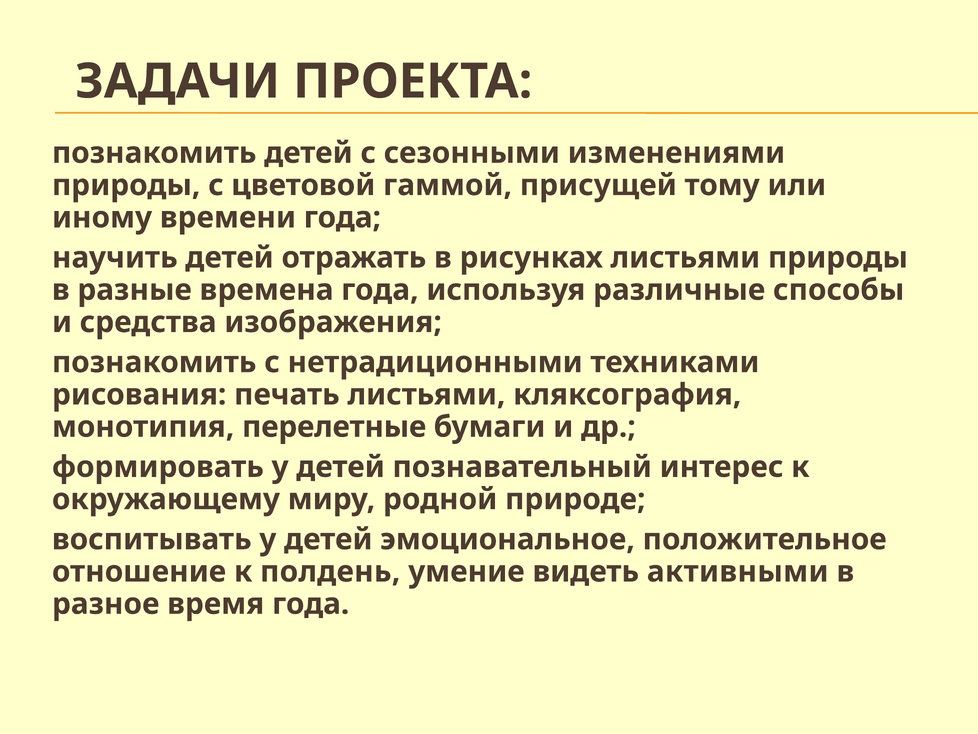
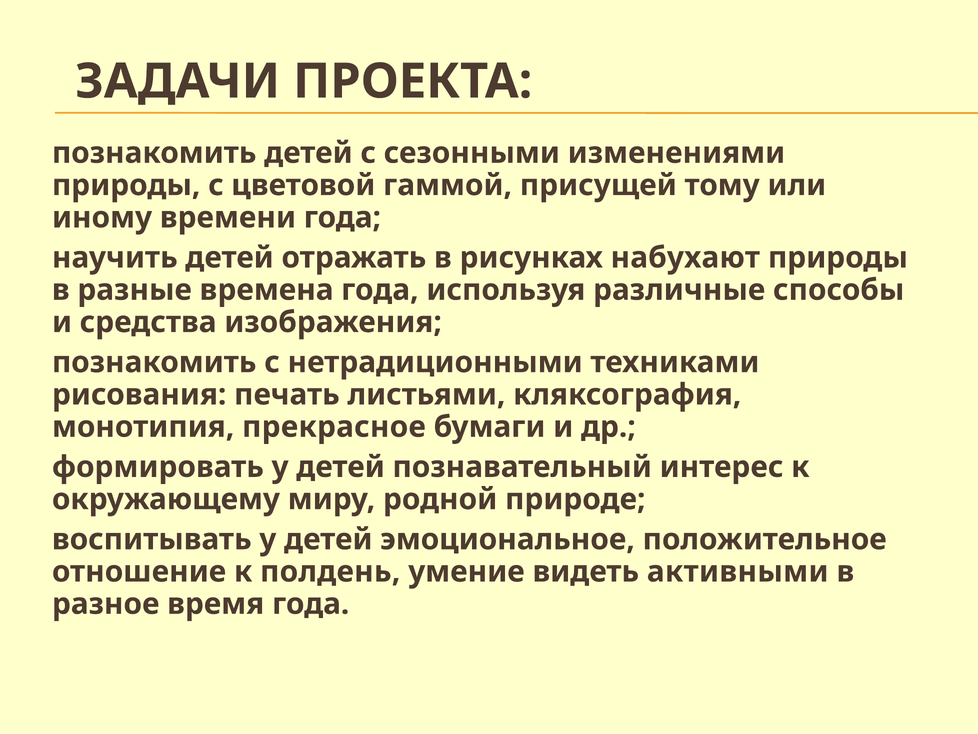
рисунках листьями: листьями -> набухают (685, 257)
перелетные: перелетные -> прекрасное (334, 427)
